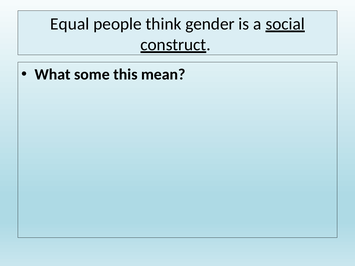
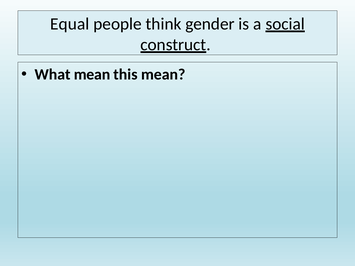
What some: some -> mean (92, 74)
